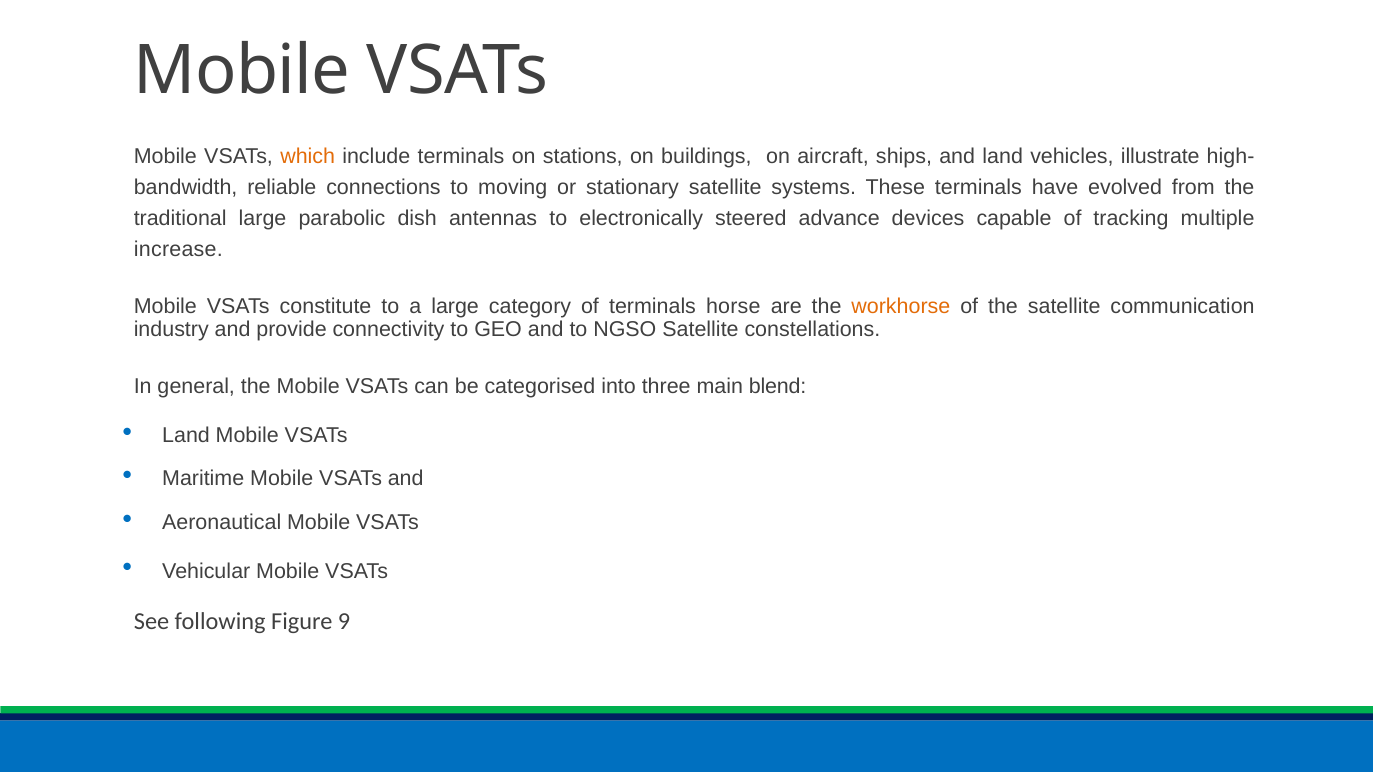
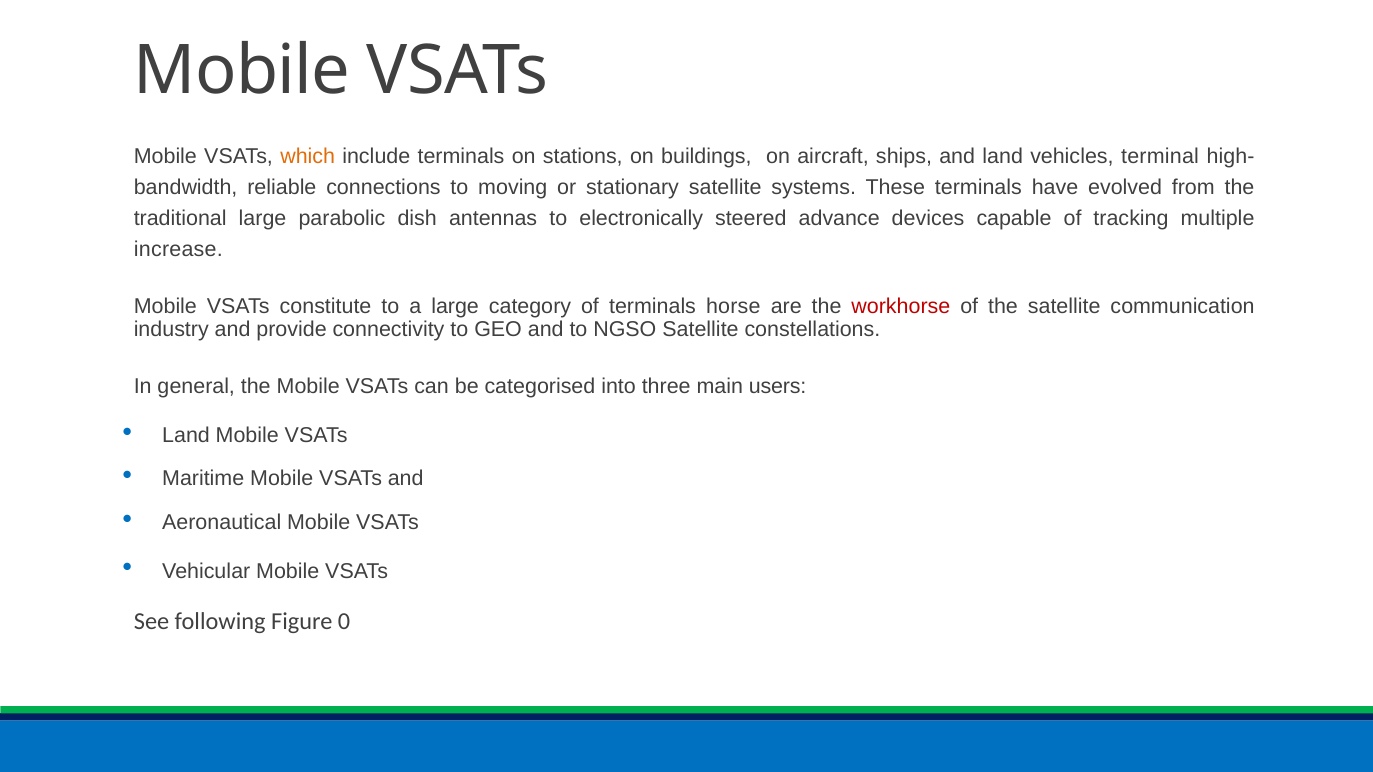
illustrate: illustrate -> terminal (1160, 156)
workhorse colour: orange -> red (901, 306)
blend: blend -> users (778, 387)
9: 9 -> 0 (344, 622)
